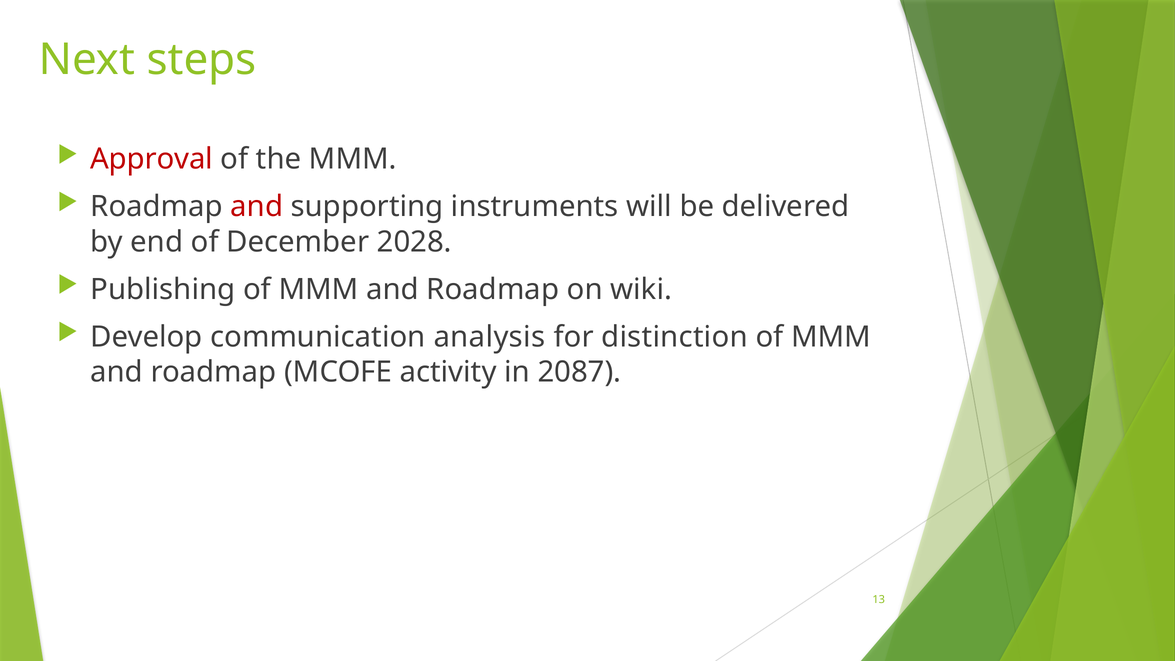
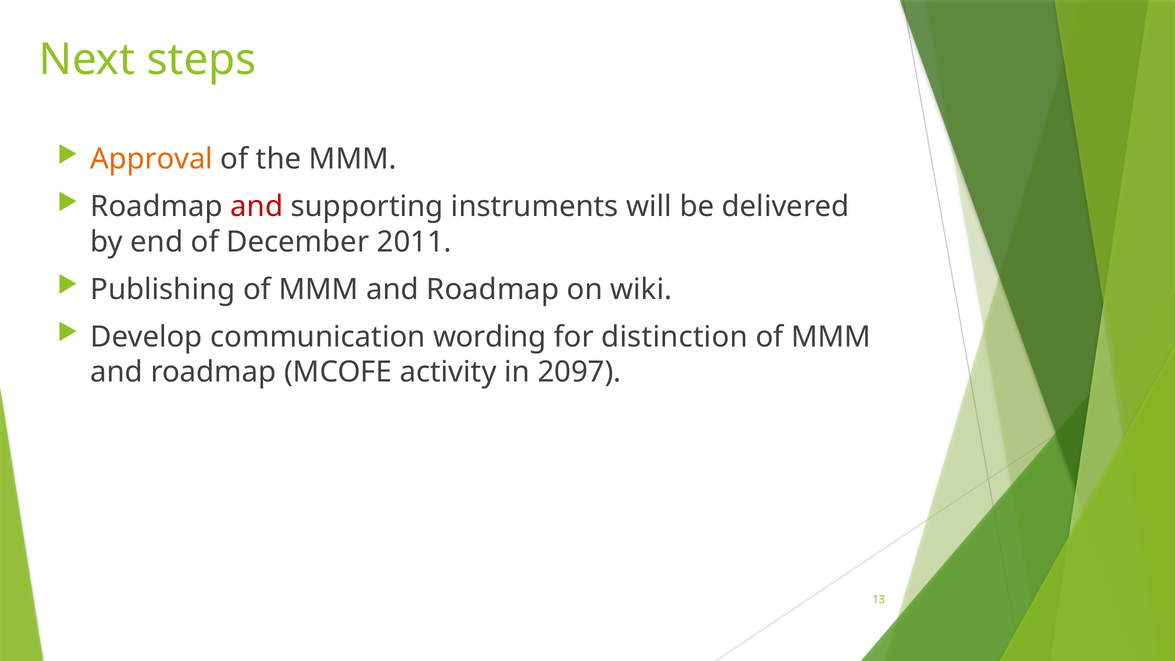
Approval colour: red -> orange (152, 159)
2028: 2028 -> 2011 (414, 242)
analysis: analysis -> wording (490, 337)
2087: 2087 -> 2097 (579, 372)
